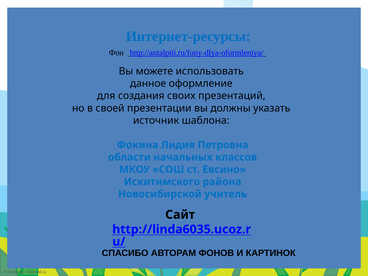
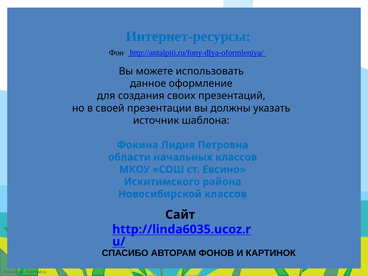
Новосибирской учитель: учитель -> классов (226, 194)
